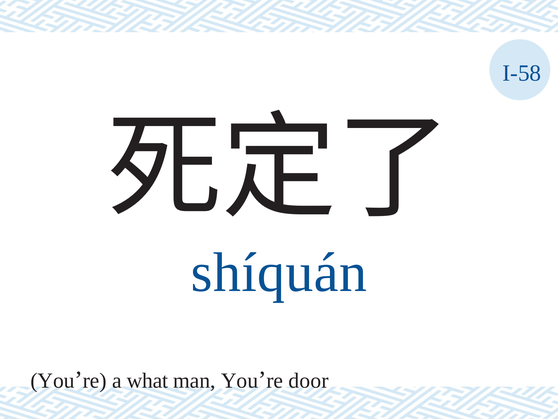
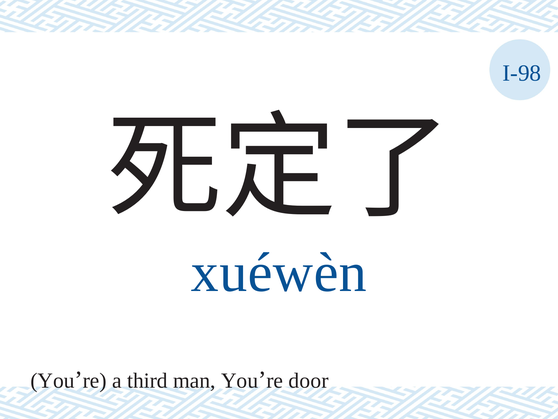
I-58: I-58 -> I-98 (522, 73)
shíquán: shíquán -> xuéwèn (279, 272)
what: what -> third (147, 380)
